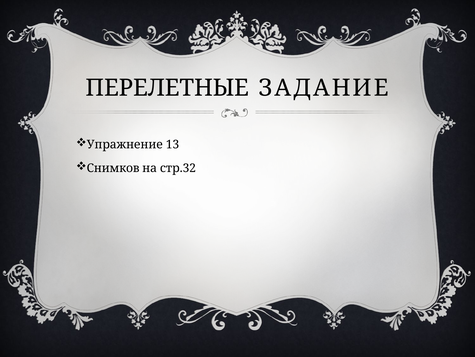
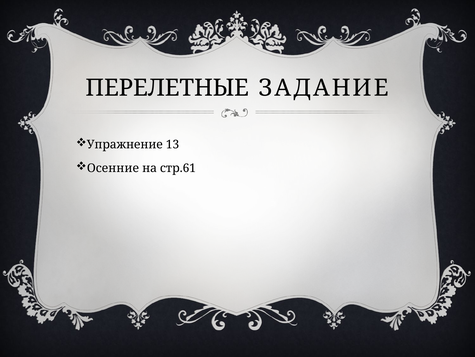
Снимков: Снимков -> Осенние (113, 168)
стр.32: стр.32 -> стр.61 (178, 168)
